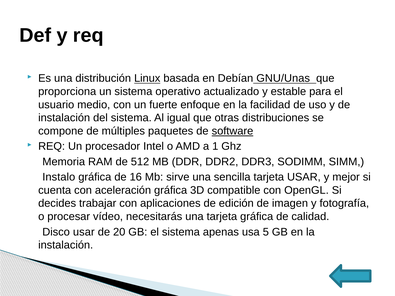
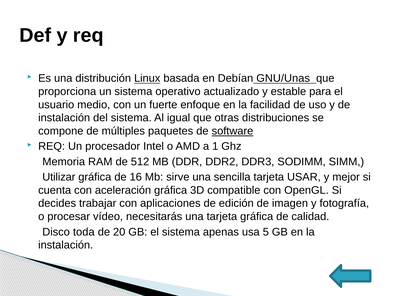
Instalo: Instalo -> Utilizar (59, 177)
Disco usar: usar -> toda (84, 232)
